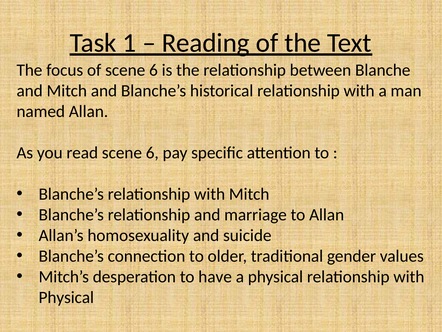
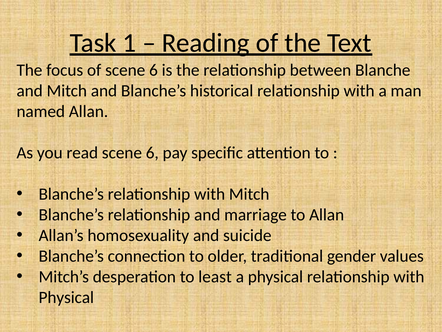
have: have -> least (215, 276)
